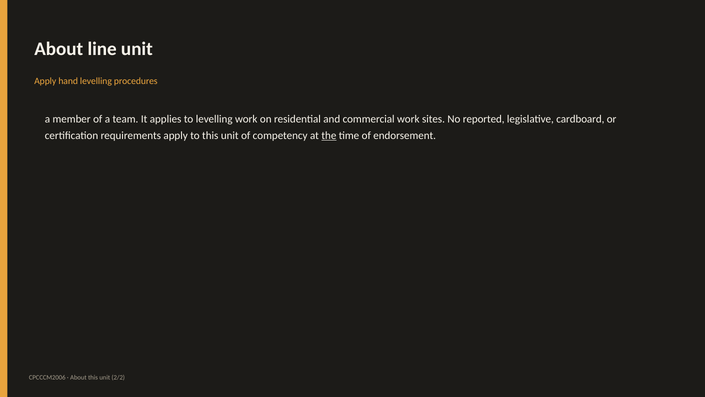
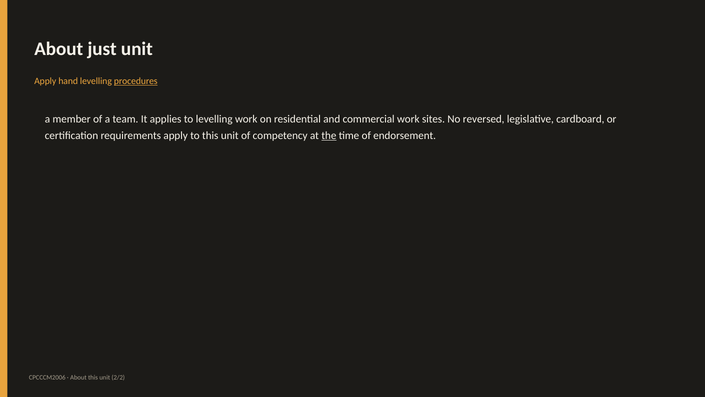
line: line -> just (102, 49)
procedures underline: none -> present (136, 81)
reported: reported -> reversed (484, 119)
